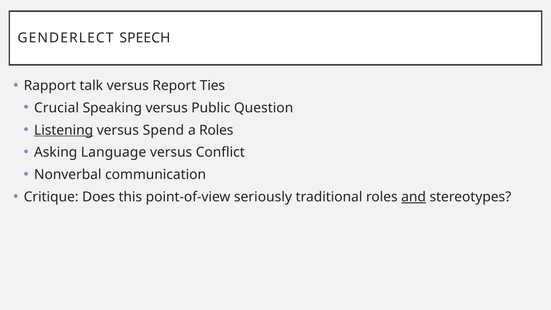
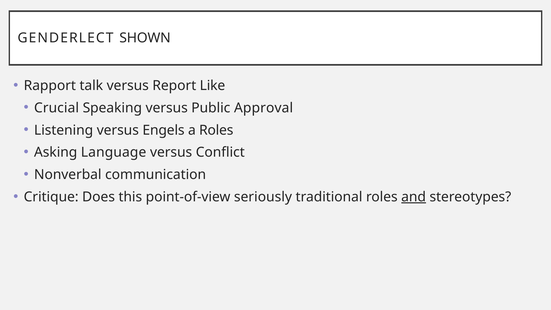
SPEECH: SPEECH -> SHOWN (145, 38)
Ties: Ties -> Like (212, 86)
Question: Question -> Approval (264, 108)
Listening underline: present -> none (64, 130)
Spend: Spend -> Engels (164, 130)
